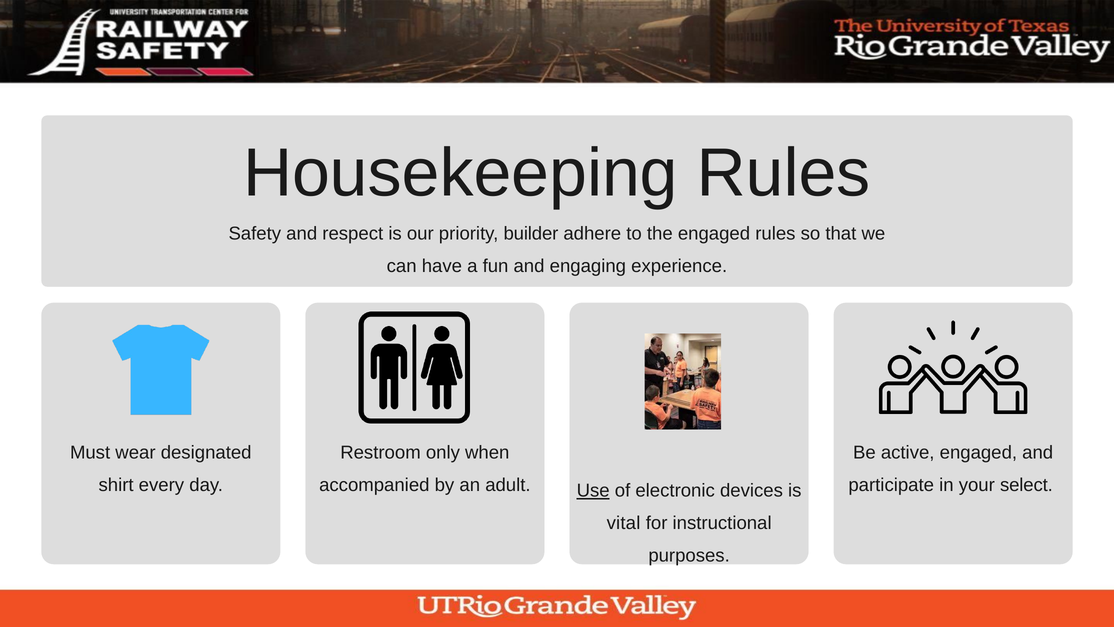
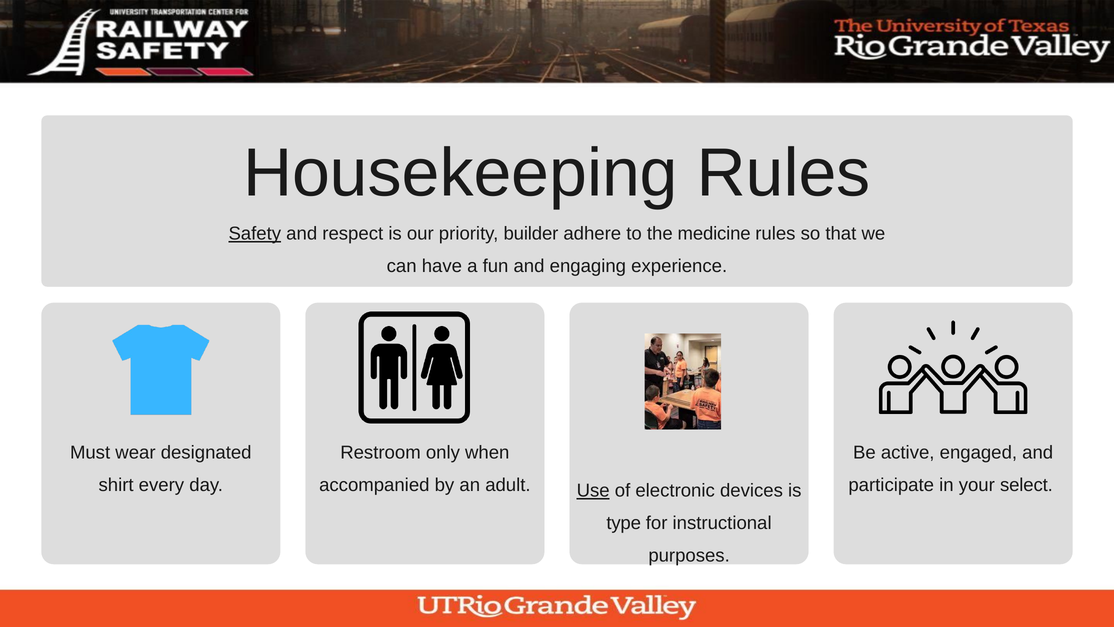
Safety underline: none -> present (255, 234)
the engaged: engaged -> medicine (714, 234)
vital: vital -> type (624, 523)
